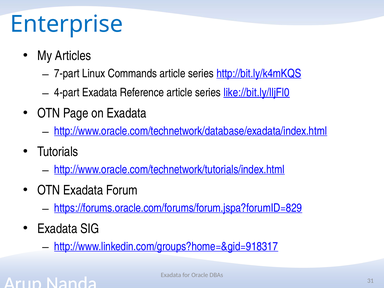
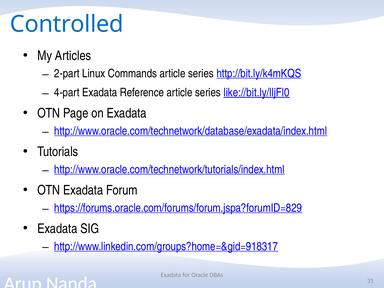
Enterprise: Enterprise -> Controlled (67, 24)
7-part: 7-part -> 2-part (67, 74)
